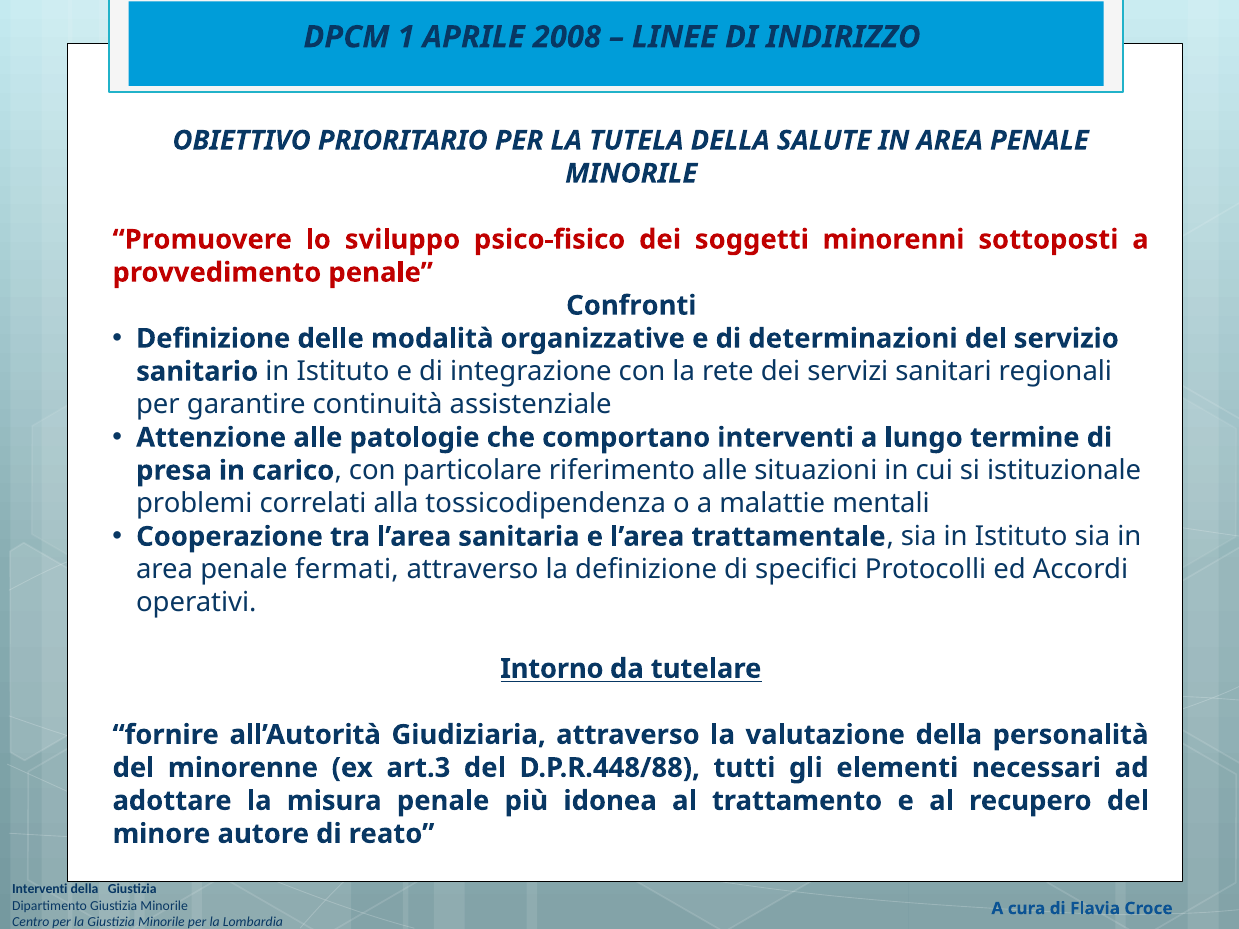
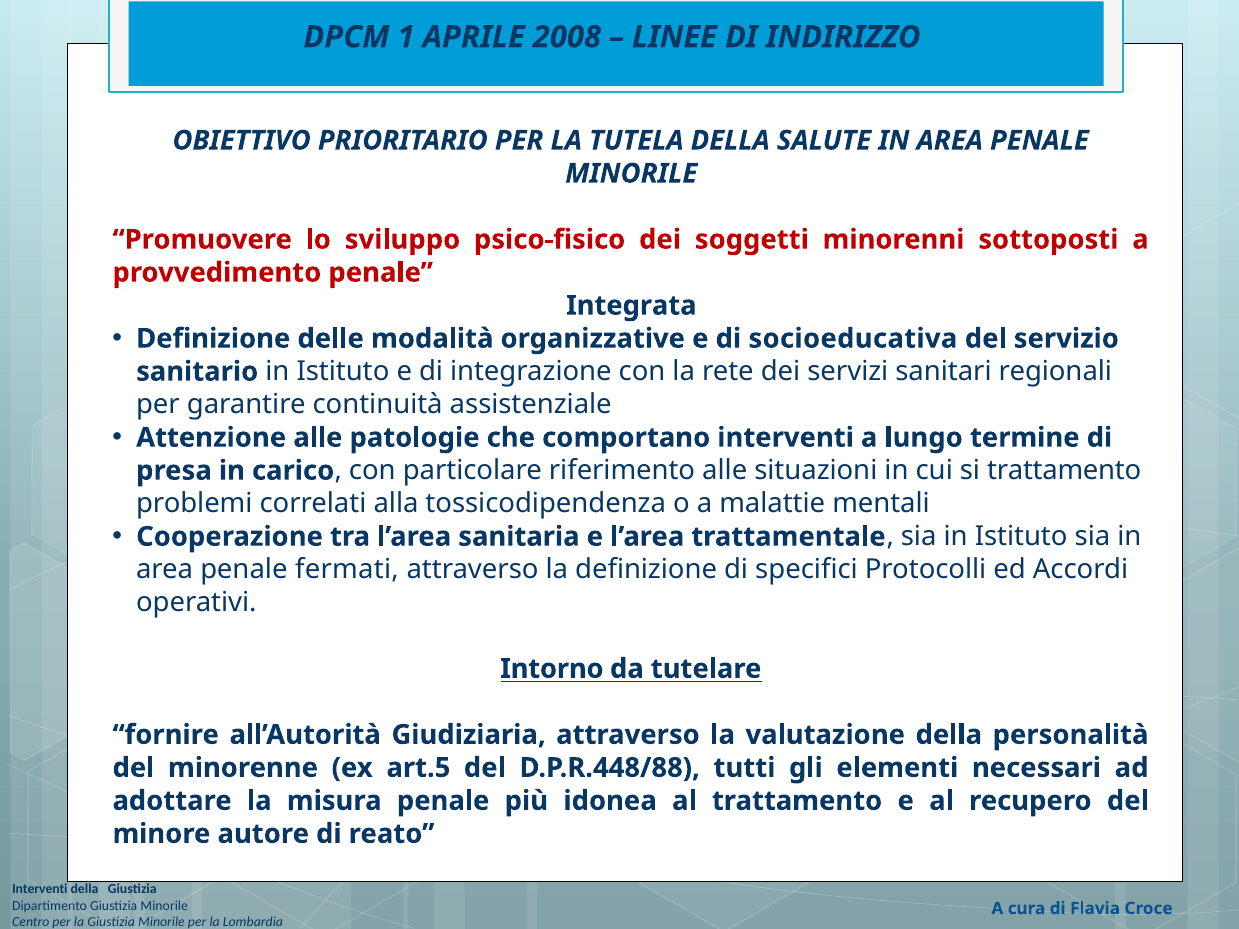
Confronti: Confronti -> Integrata (631, 306)
determinazioni: determinazioni -> socioeducativa (853, 339)
si istituzionale: istituzionale -> trattamento (1064, 471)
art.3: art.3 -> art.5 (418, 768)
